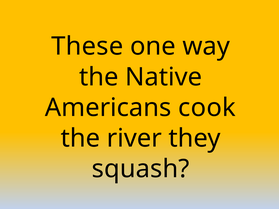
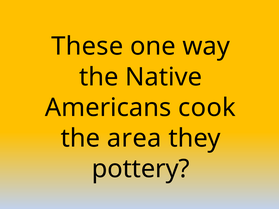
river: river -> area (134, 138)
squash: squash -> pottery (141, 169)
